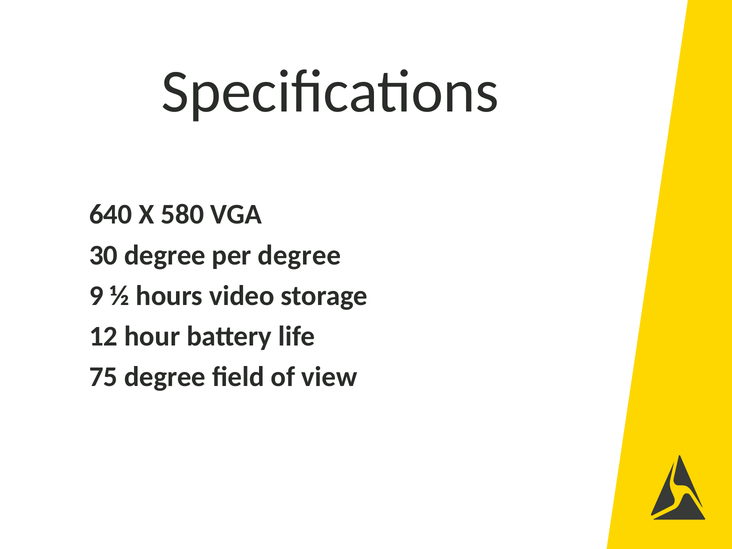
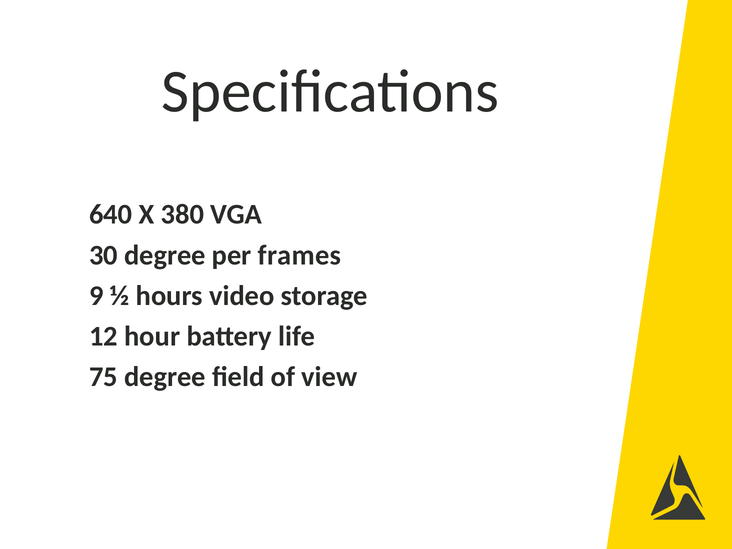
580: 580 -> 380 (182, 214)
per degree: degree -> frames (299, 255)
